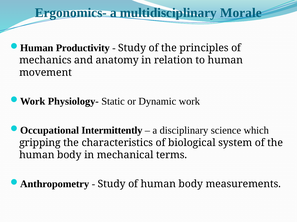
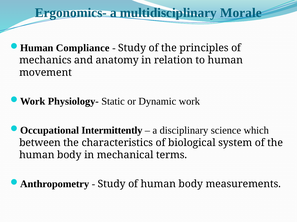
Productivity: Productivity -> Compliance (83, 48)
gripping: gripping -> between (40, 143)
